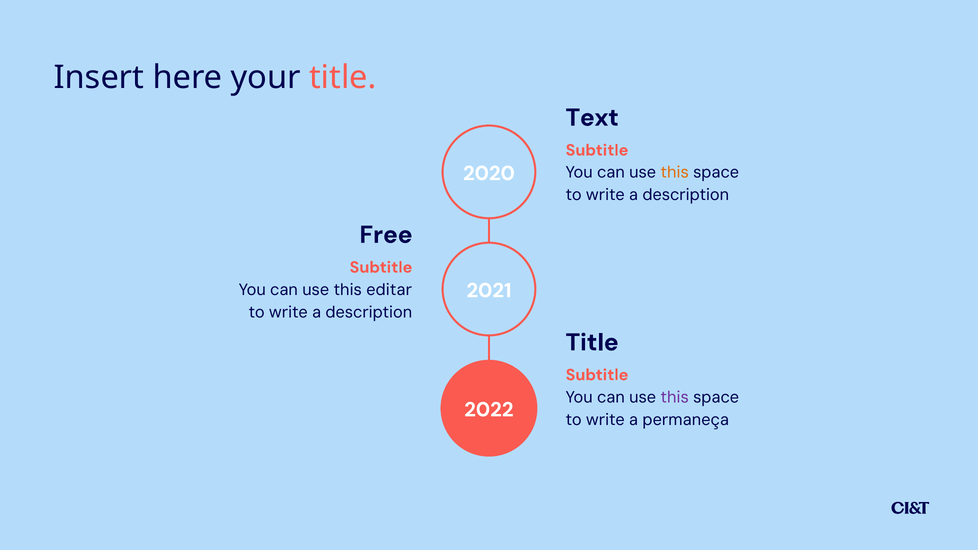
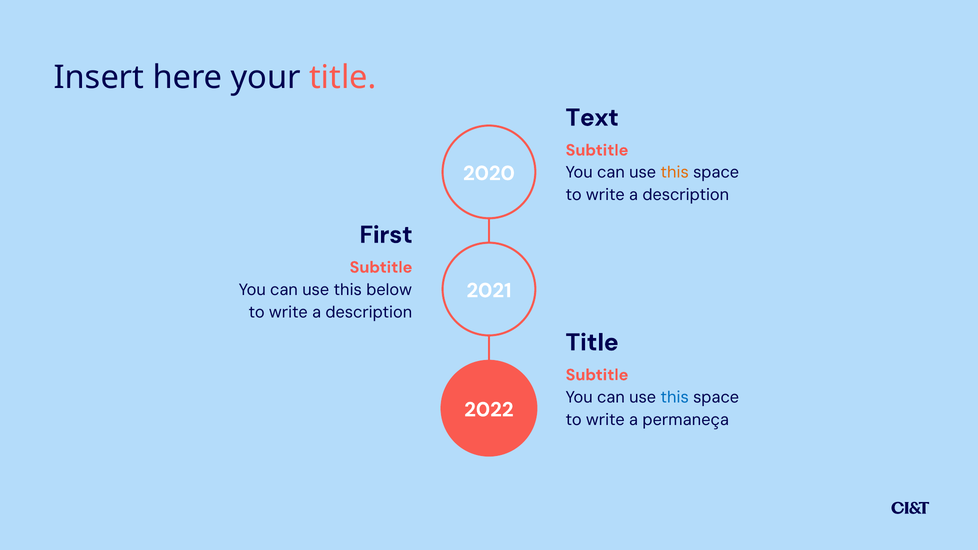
Free: Free -> First (386, 235)
editar: editar -> below (389, 290)
this colour: purple -> blue (675, 397)
